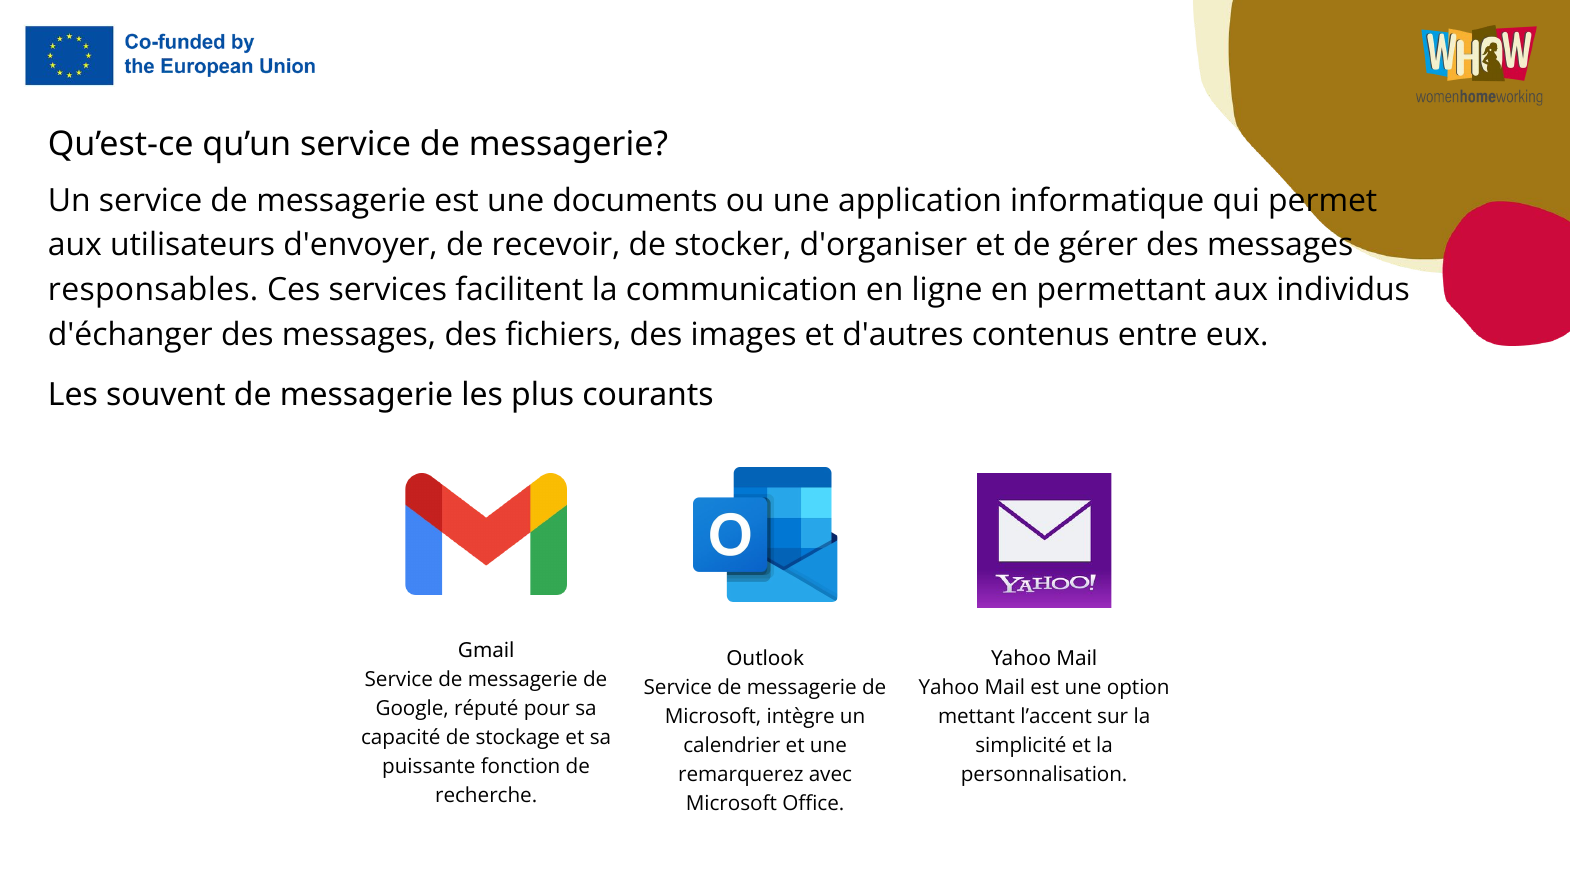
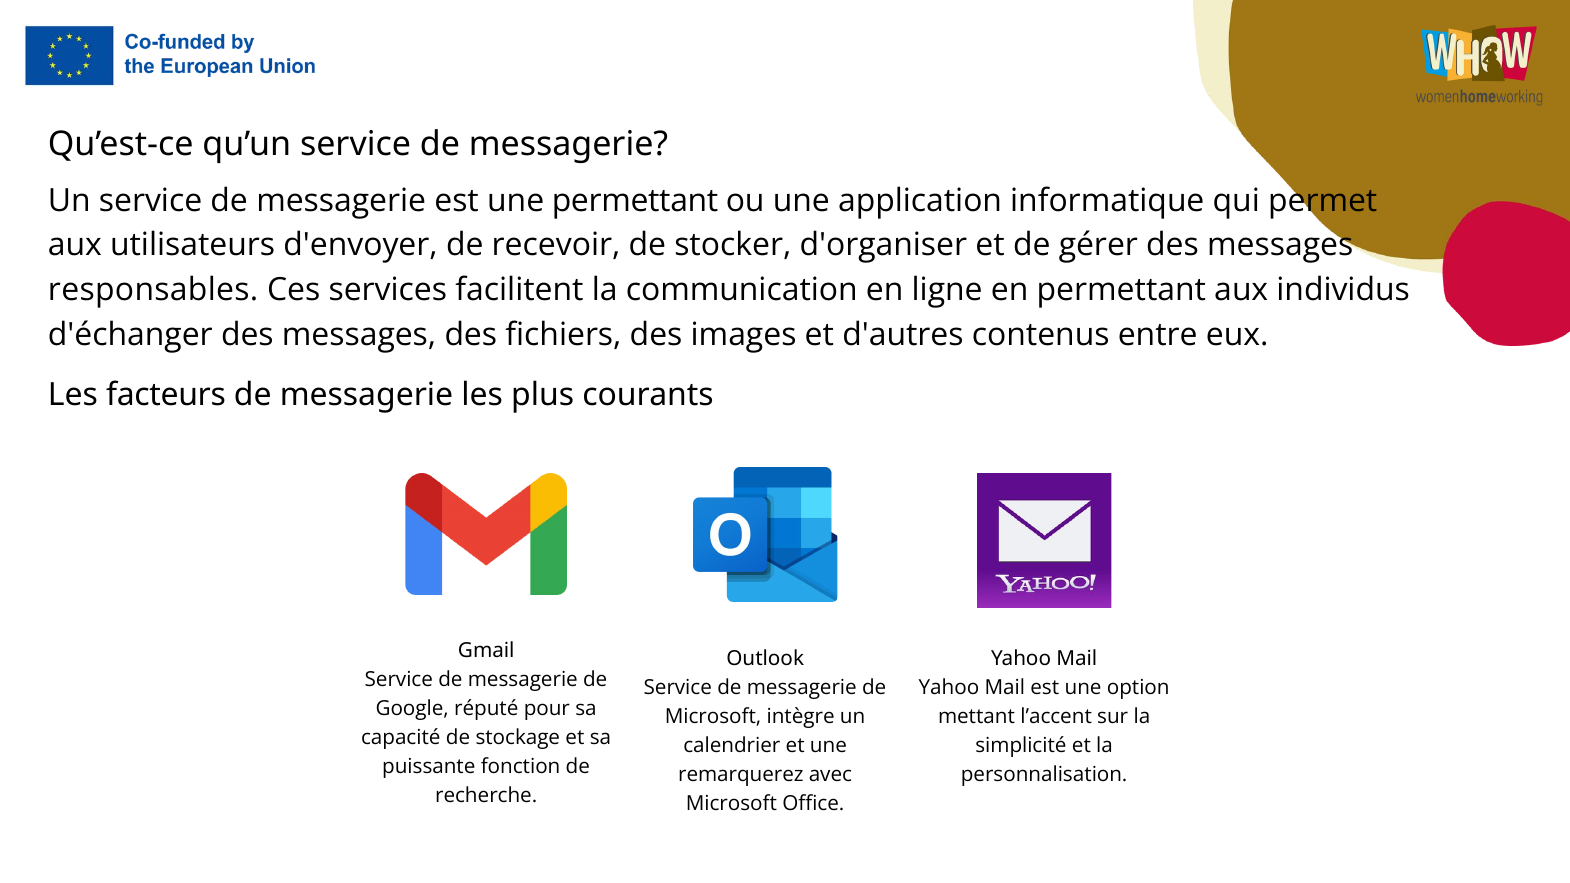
une documents: documents -> permettant (635, 201)
souvent: souvent -> facteurs (166, 395)
